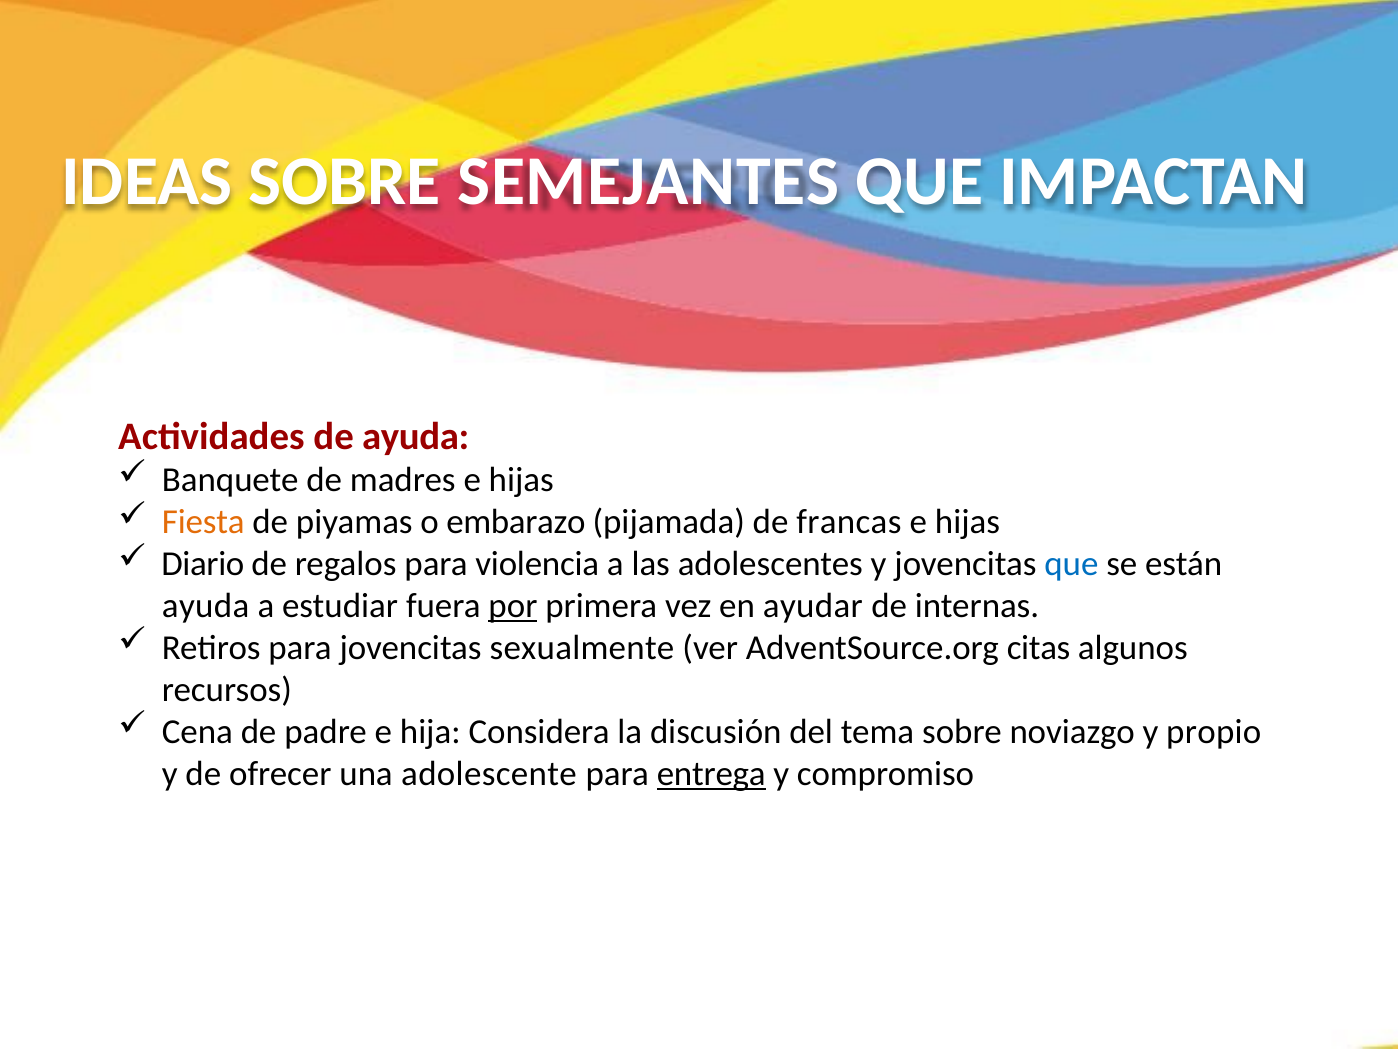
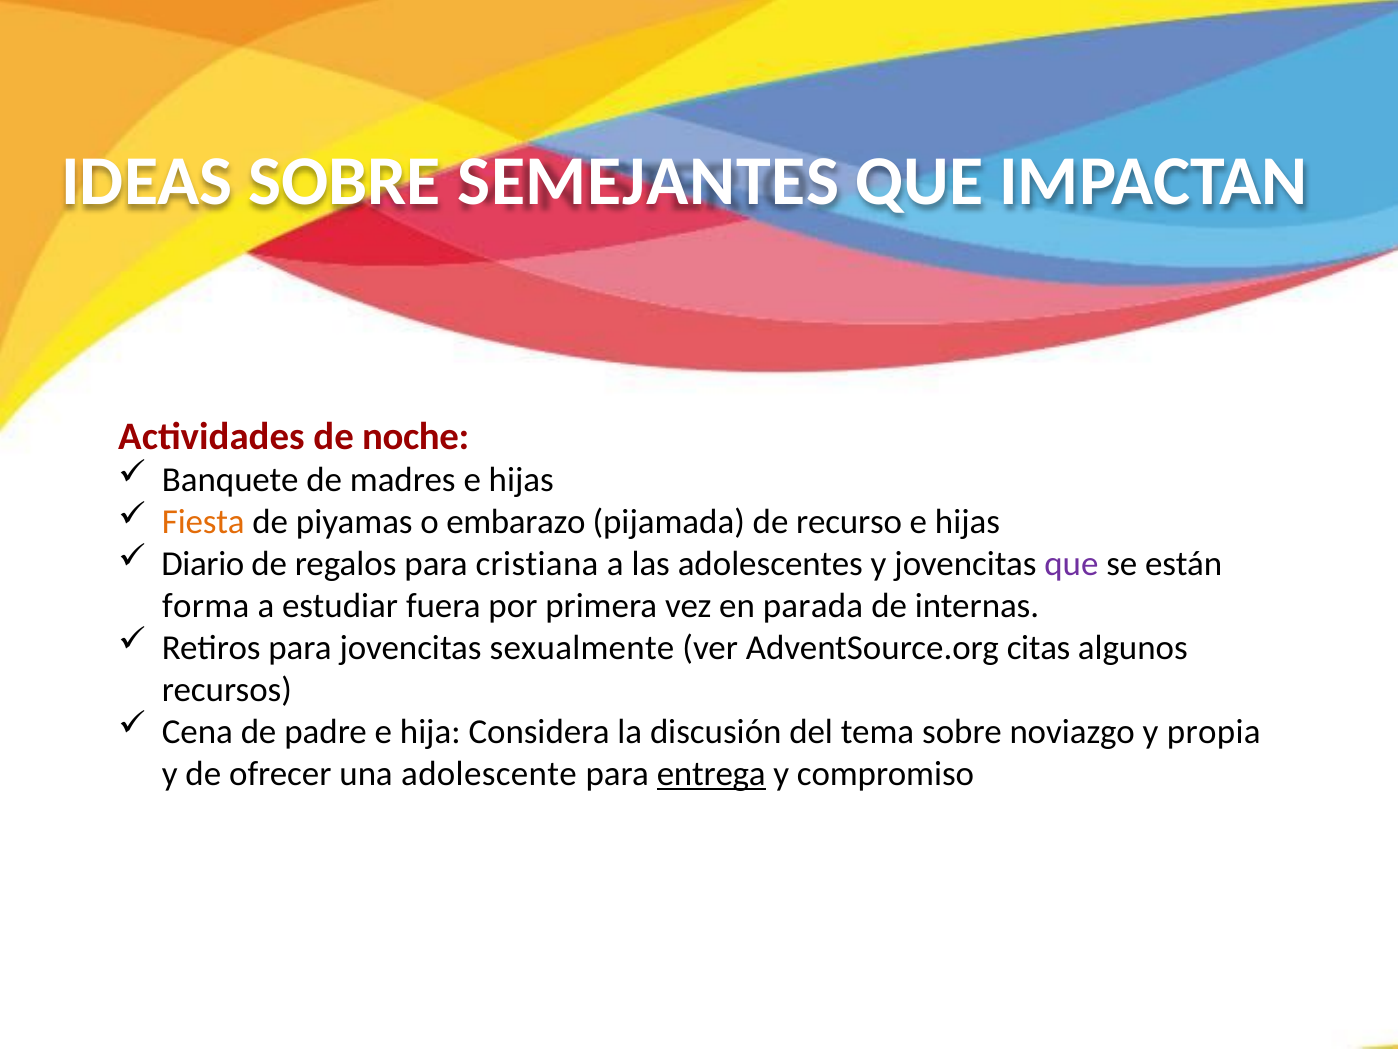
de ayuda: ayuda -> noche (416, 436)
francas: francas -> recurso (849, 522)
violencia: violencia -> cristiana (537, 564)
que colour: blue -> purple (1071, 564)
ayuda: ayuda -> forma (206, 606)
por underline: present -> none (513, 606)
ayudar: ayudar -> parada (813, 606)
propio: propio -> propia (1214, 732)
